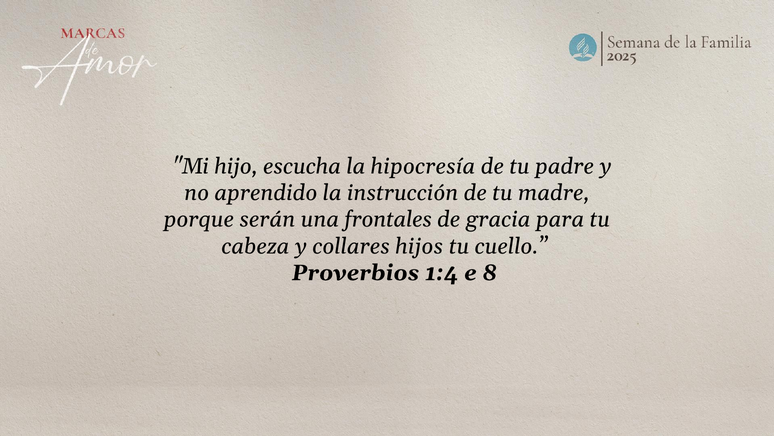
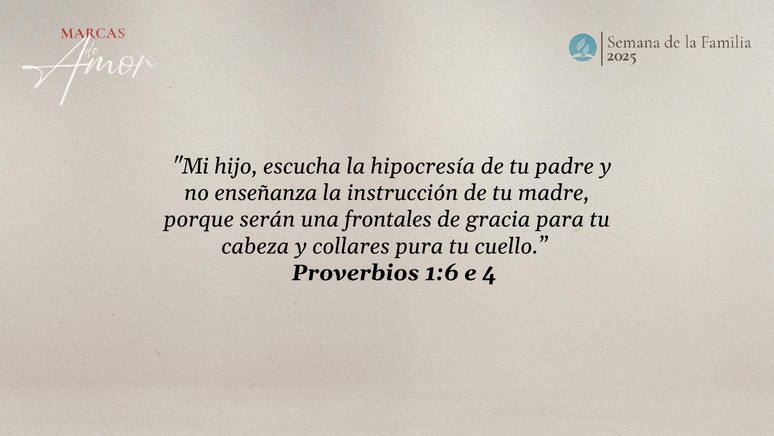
aprendido: aprendido -> enseñanza (266, 193)
hijos: hijos -> pura (419, 246)
1:4: 1:4 -> 1:6 (442, 272)
8: 8 -> 4 (489, 272)
